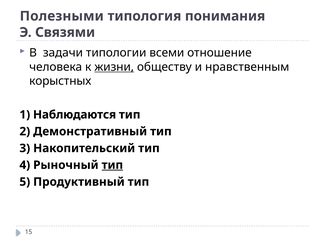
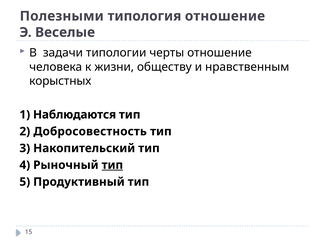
типология понимания: понимания -> отношение (225, 16)
Связями: Связями -> Веселые (65, 32)
всеми: всеми -> черты (167, 53)
жизни underline: present -> none (114, 67)
Демонстративный: Демонстративный -> Добросовестность (90, 131)
